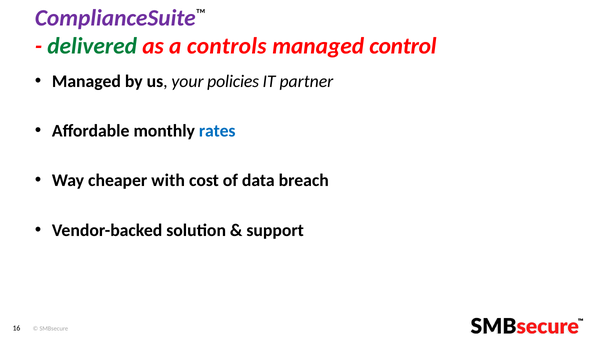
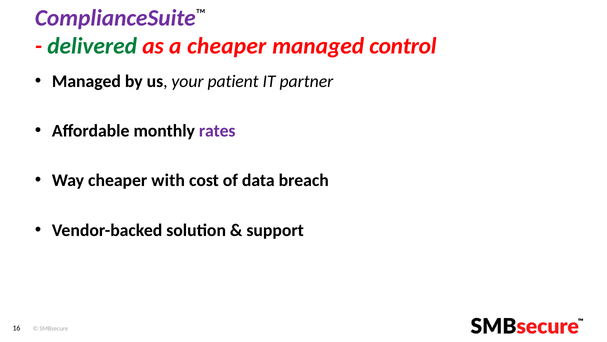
a controls: controls -> cheaper (227, 46)
policies: policies -> patient (233, 81)
rates colour: blue -> purple (217, 131)
